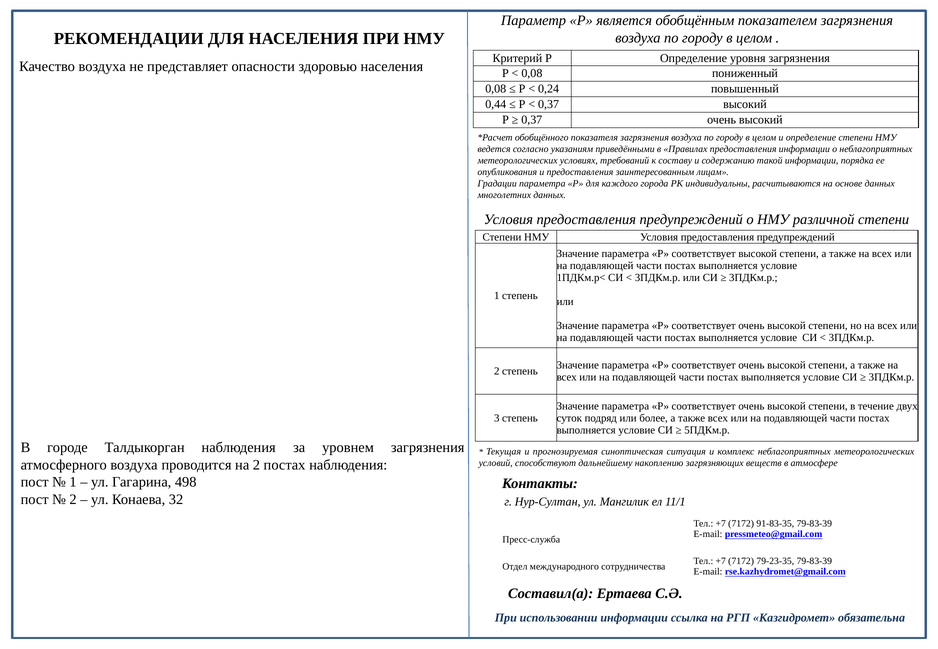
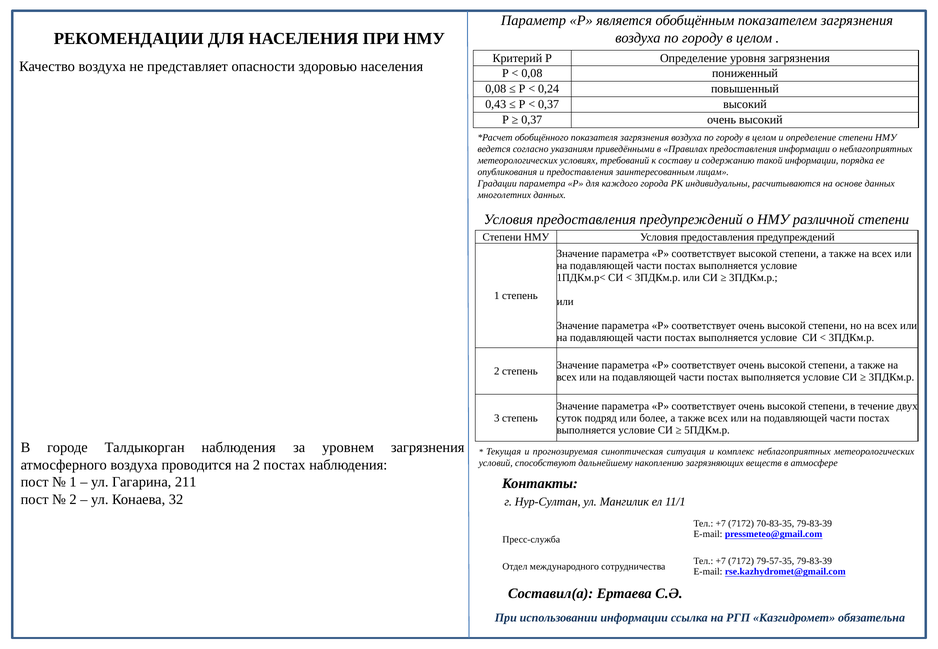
0,44: 0,44 -> 0,43 (496, 104)
498: 498 -> 211 (186, 482)
91-83-35: 91-83-35 -> 70-83-35 (775, 524)
79-23-35: 79-23-35 -> 79-57-35 (775, 561)
